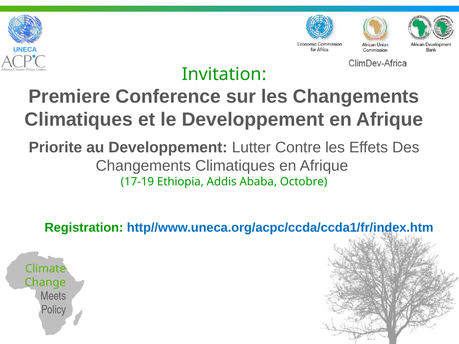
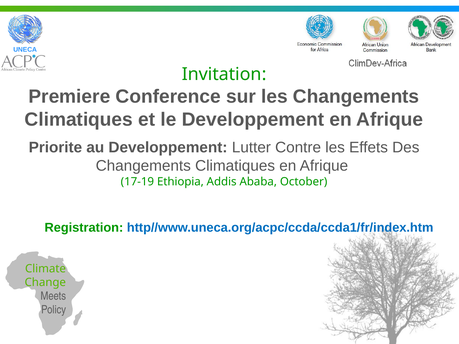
Octobre: Octobre -> October (304, 182)
